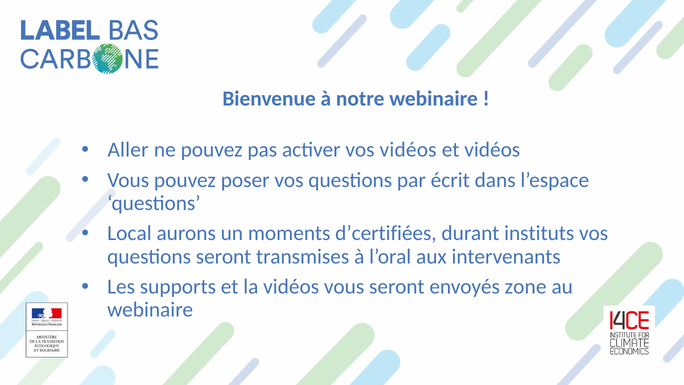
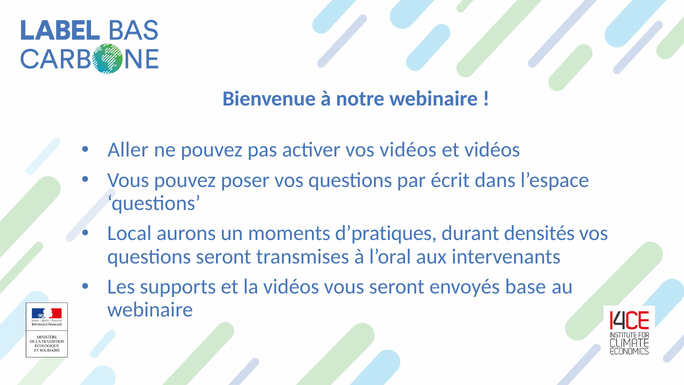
d’certifiées: d’certifiées -> d’pratiques (386, 233)
instituts: instituts -> densités (539, 233)
zone: zone -> base (526, 287)
